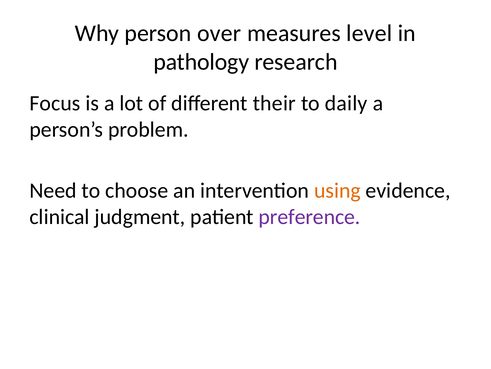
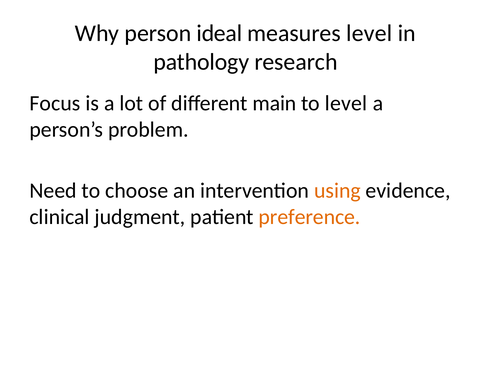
over: over -> ideal (219, 33)
their: their -> main (274, 103)
to daily: daily -> level (346, 103)
preference colour: purple -> orange (309, 217)
